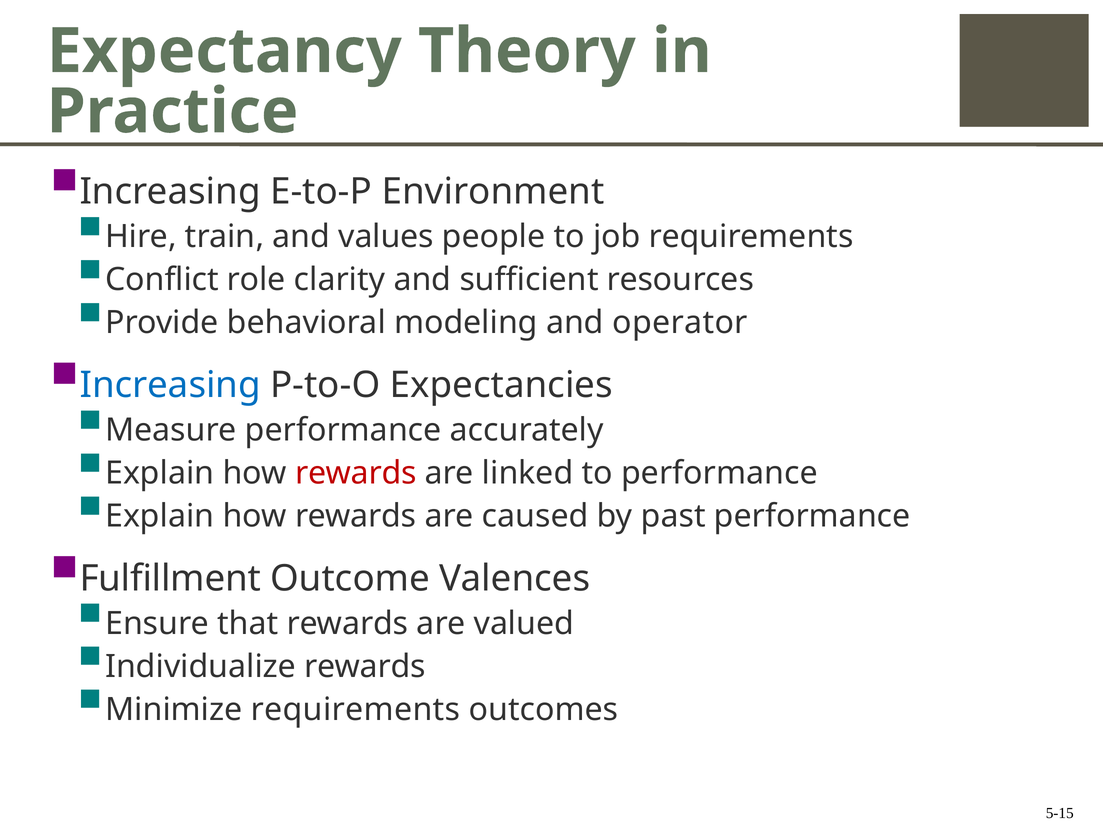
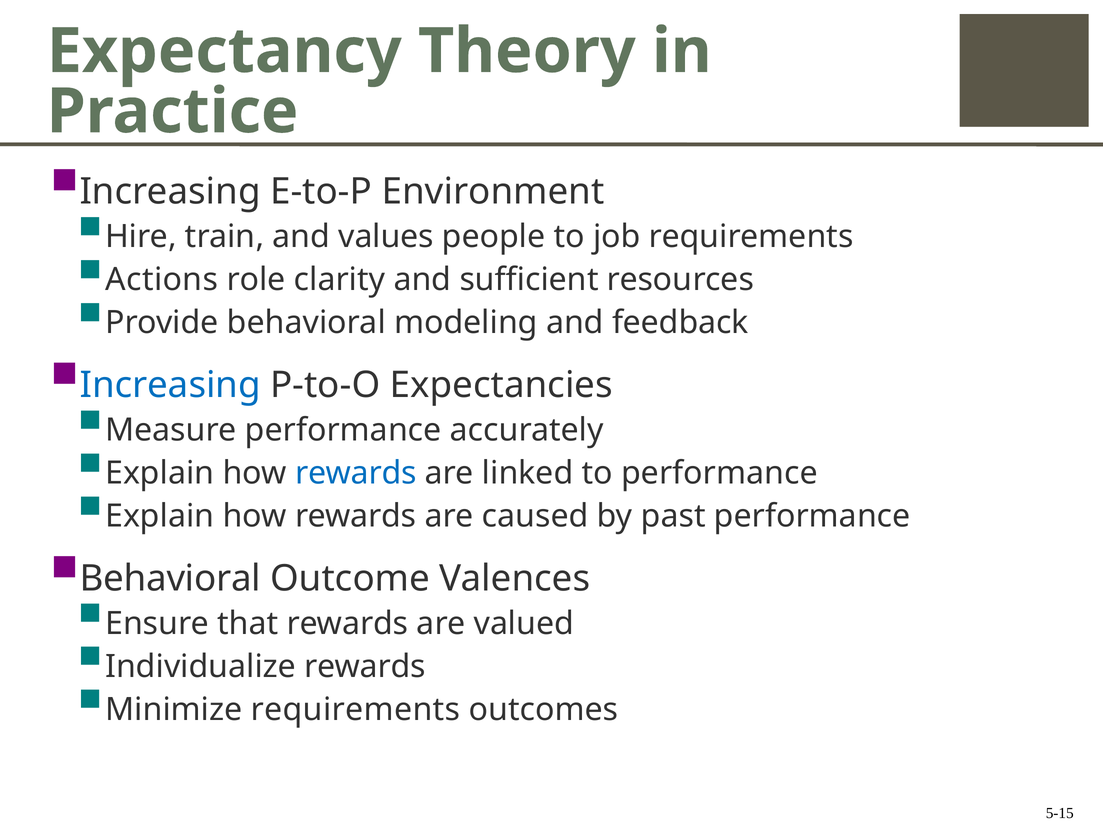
Conflict: Conflict -> Actions (162, 280)
operator: operator -> feedback (680, 323)
rewards colour: red -> blue (356, 473)
Fulfillment: Fulfillment -> Behavioral (170, 579)
